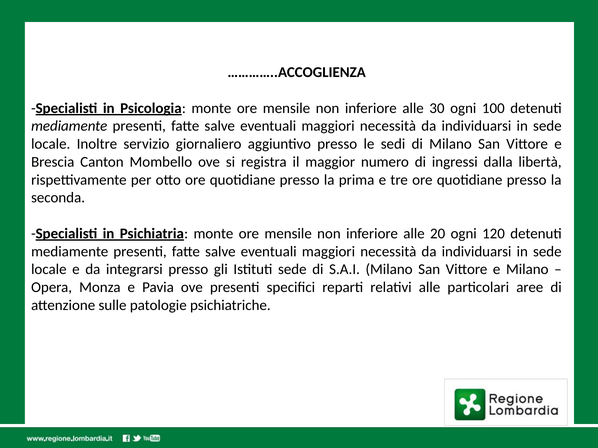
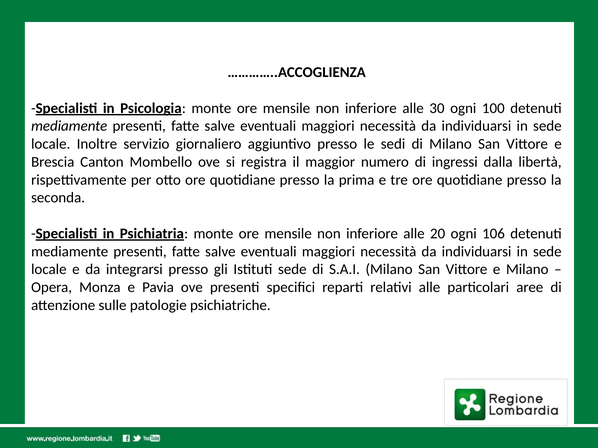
120: 120 -> 106 (494, 234)
